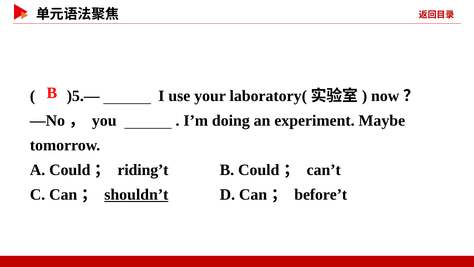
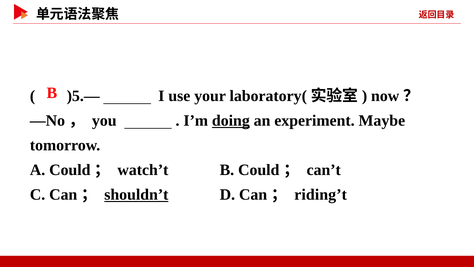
doing underline: none -> present (231, 121)
riding’t: riding’t -> watch’t (143, 170)
before’t: before’t -> riding’t (321, 194)
